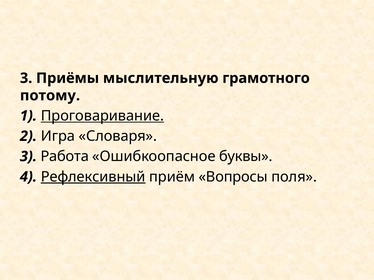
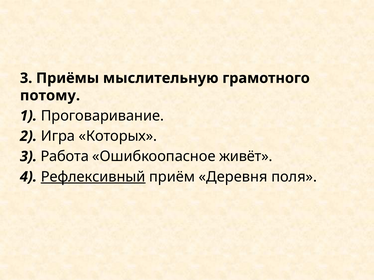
Проговаривание underline: present -> none (102, 116)
Словаря: Словаря -> Которых (118, 136)
буквы: буквы -> живёт (246, 157)
Вопросы: Вопросы -> Деревня (233, 177)
